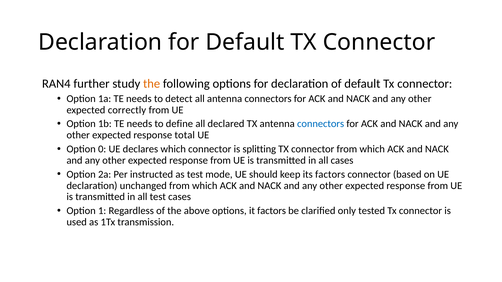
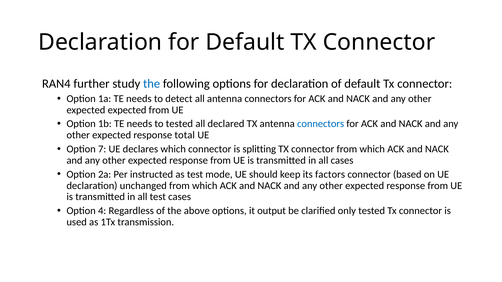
the colour: orange -> blue (152, 84)
expected correctly: correctly -> expected (127, 110)
to define: define -> tested (179, 124)
0: 0 -> 7 (102, 149)
1: 1 -> 4 (102, 211)
it factors: factors -> output (272, 211)
